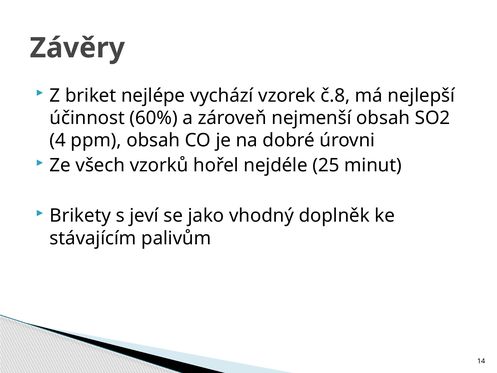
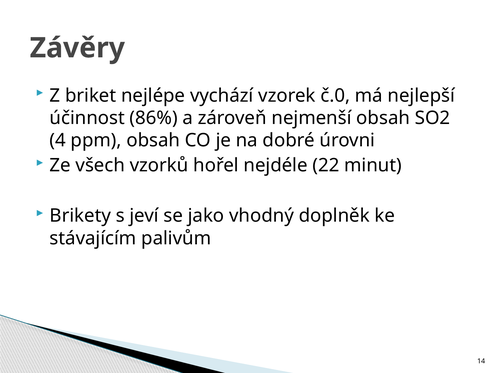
č.8: č.8 -> č.0 (335, 95)
60%: 60% -> 86% (154, 118)
25: 25 -> 22 (326, 165)
